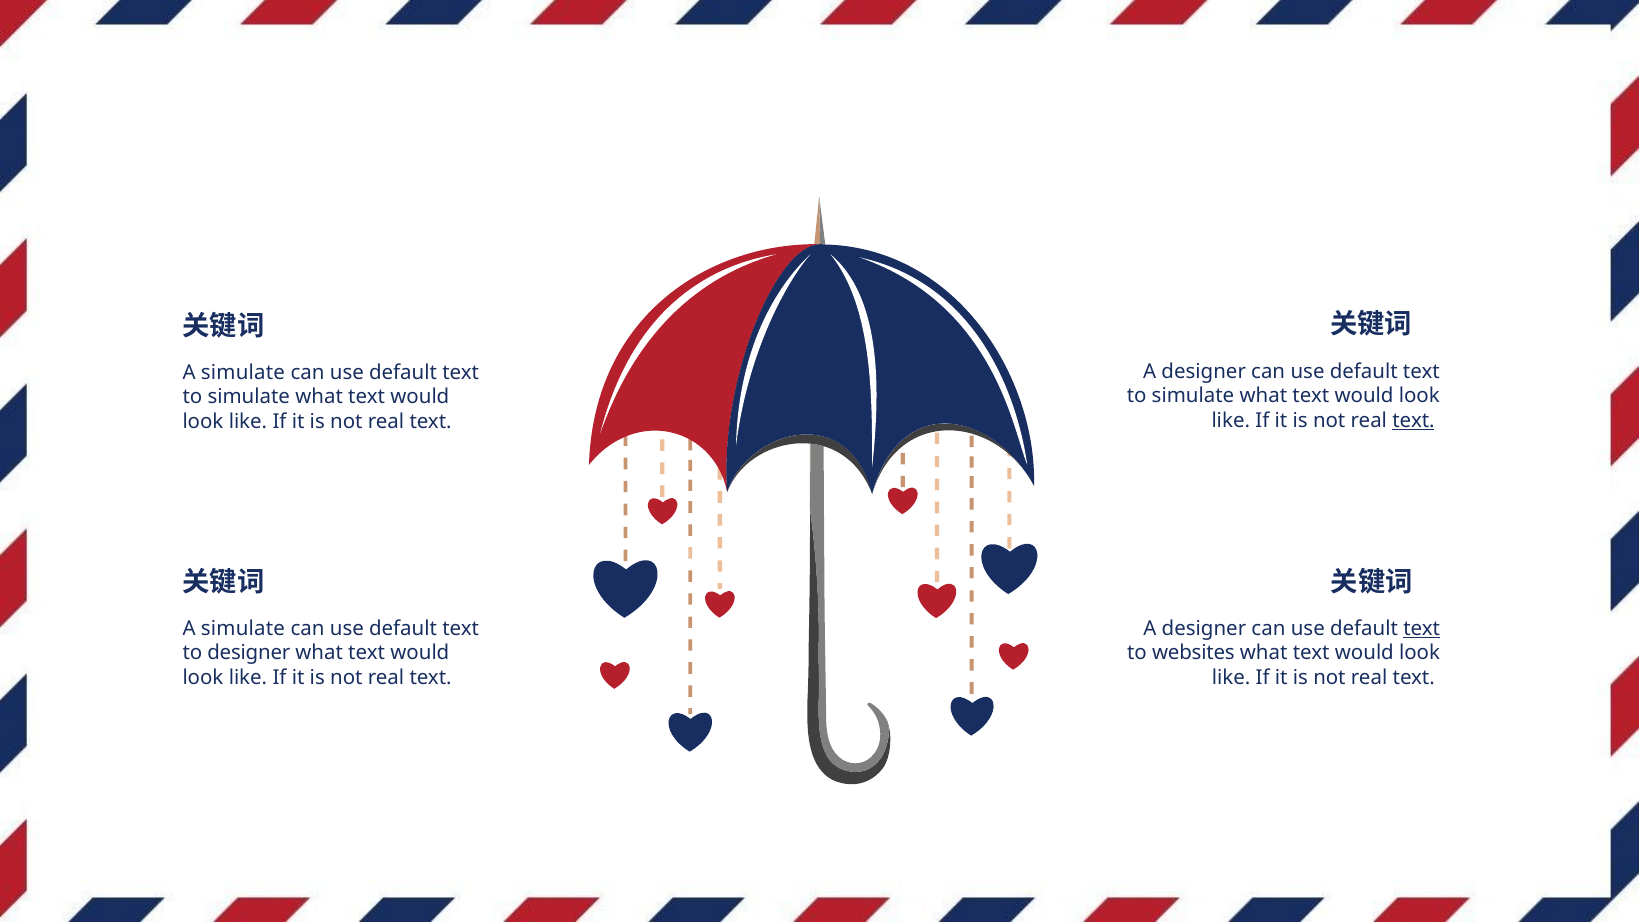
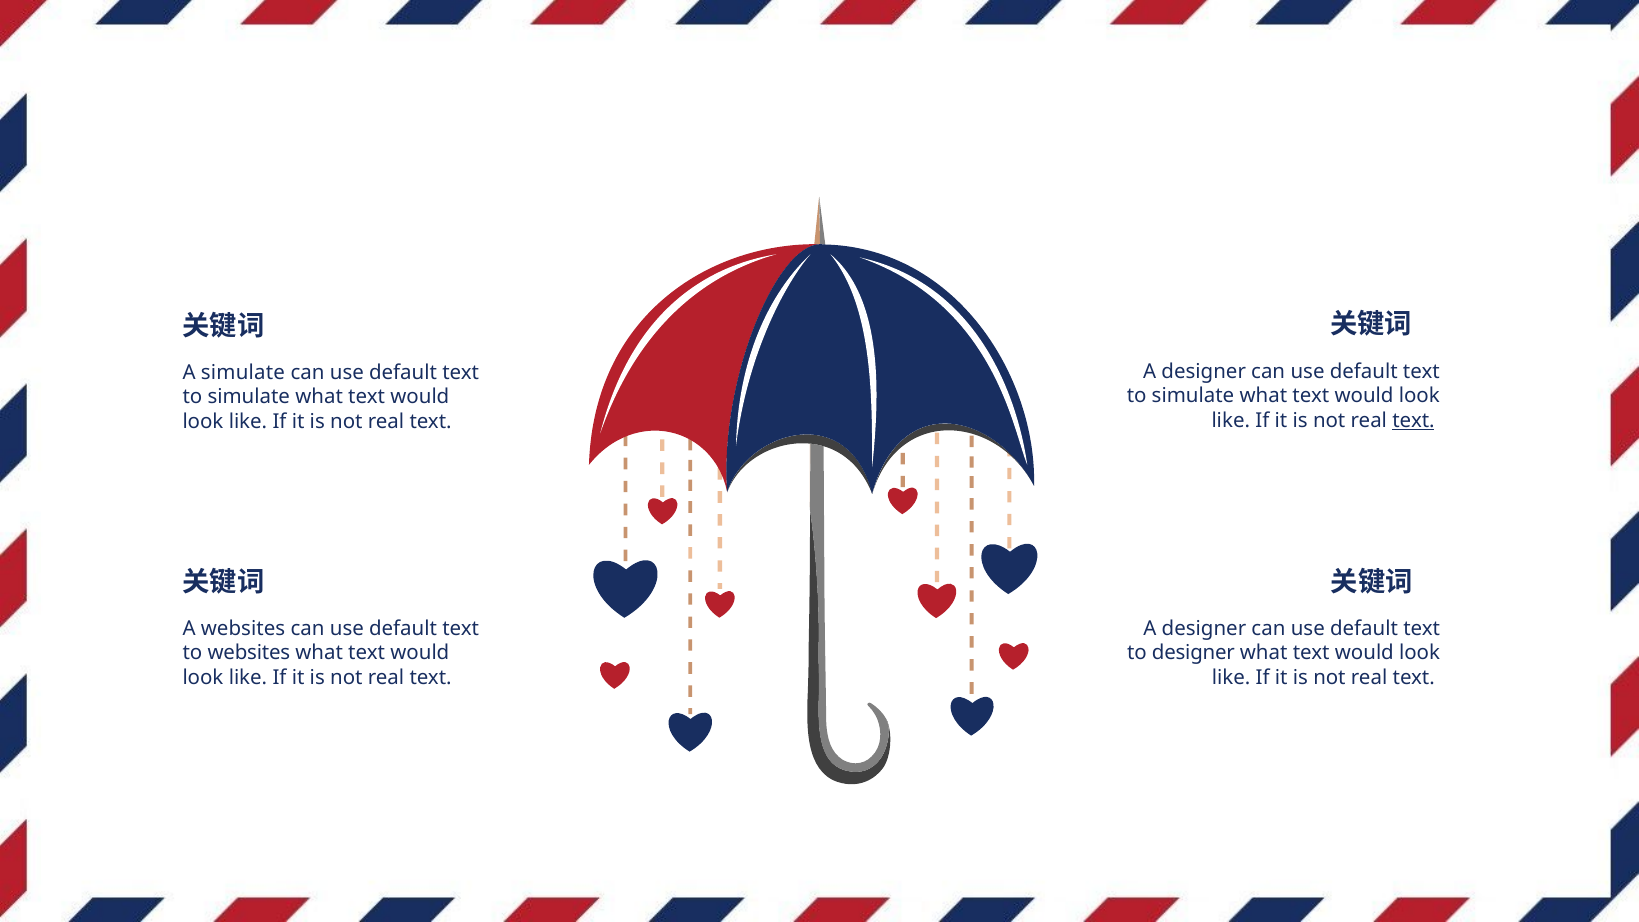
simulate: simulate -> websites (243, 628)
text underline: present -> none (1422, 628)
to designer: designer -> websites (249, 653)
to websites: websites -> designer (1193, 653)
